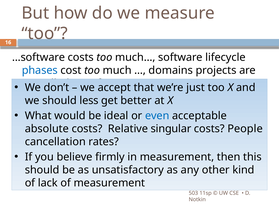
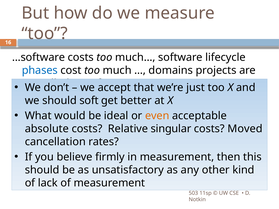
less: less -> soft (89, 101)
even colour: blue -> orange (157, 116)
People: People -> Moved (245, 129)
